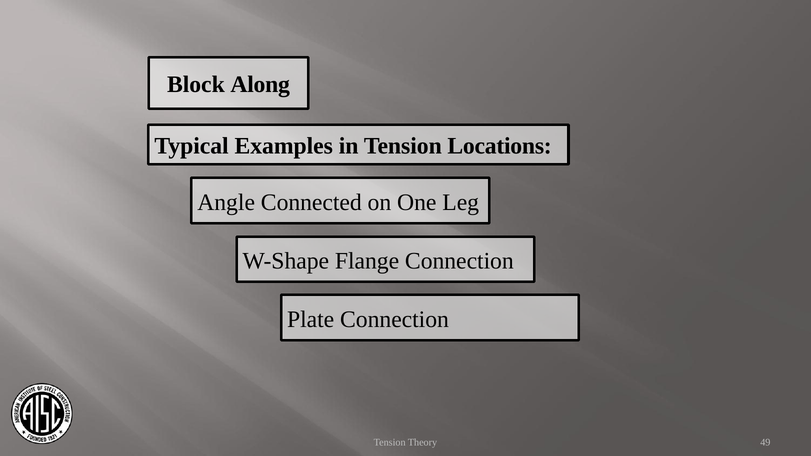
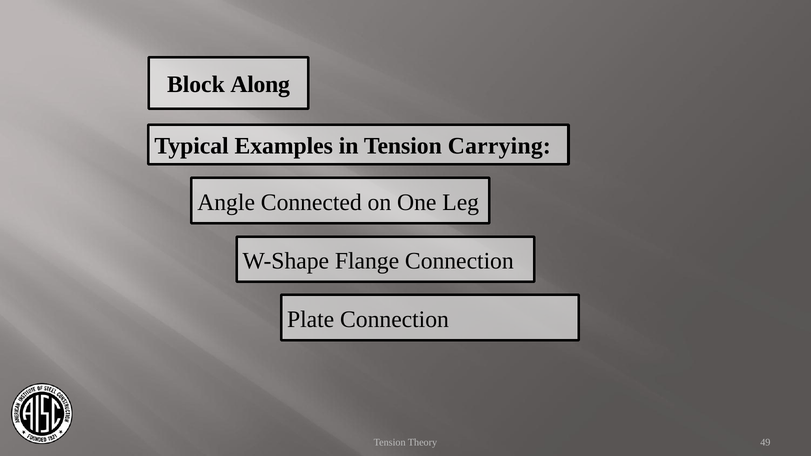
Locations: Locations -> Carrying (499, 146)
